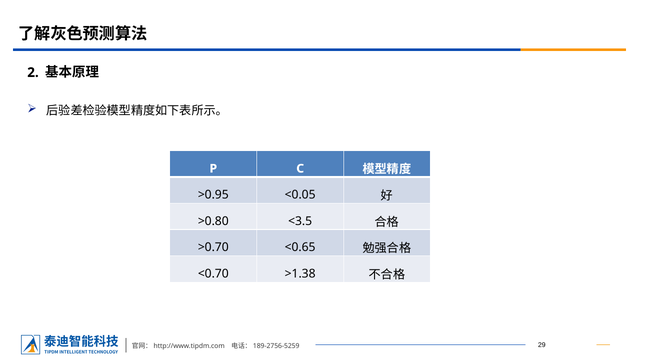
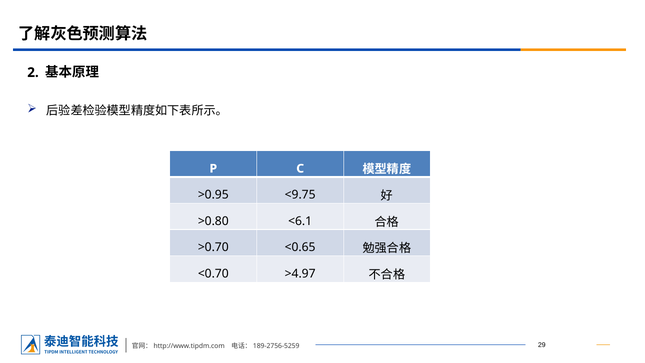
<0.05: <0.05 -> <9.75 (300, 195)
<3.5: <3.5 -> <6.1 (300, 221)
>1.38: >1.38 -> >4.97 (300, 274)
